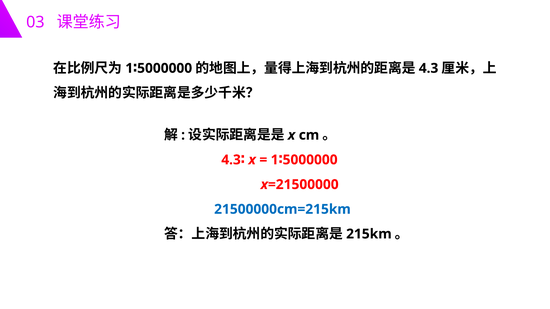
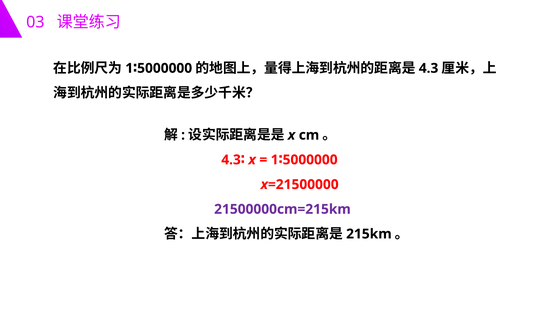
21500000cm=215km colour: blue -> purple (282, 209)
